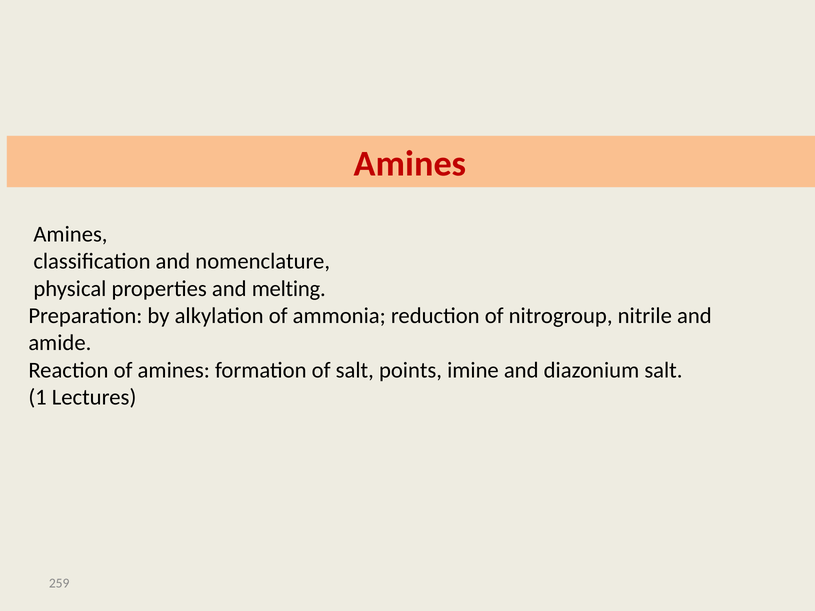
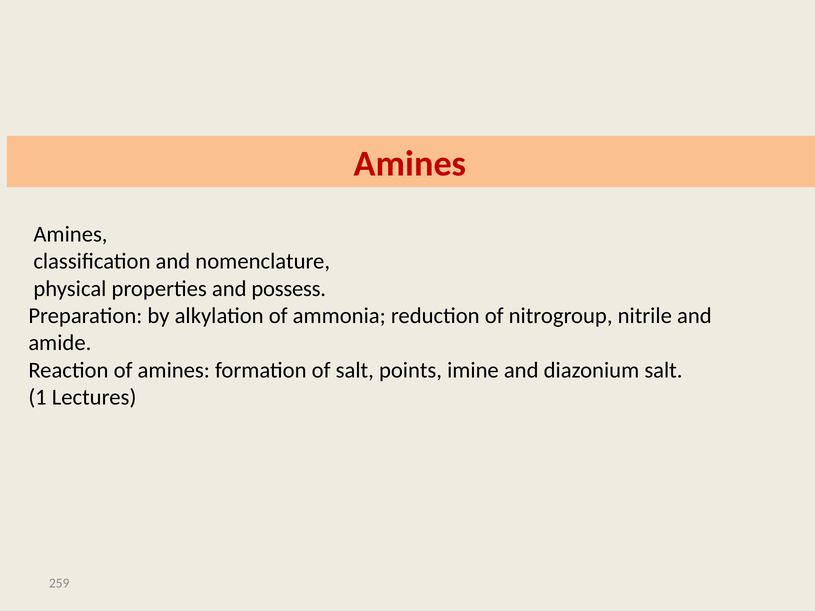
melting: melting -> possess (289, 289)
